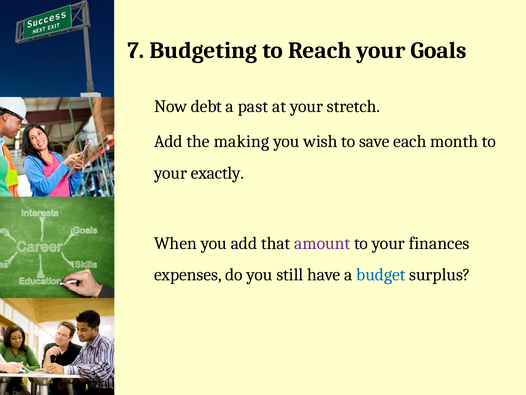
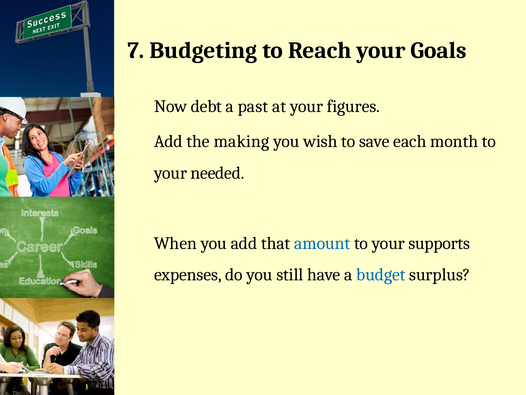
stretch: stretch -> figures (353, 106)
exactly: exactly -> needed (217, 173)
amount colour: purple -> blue (322, 243)
finances: finances -> supports (439, 243)
